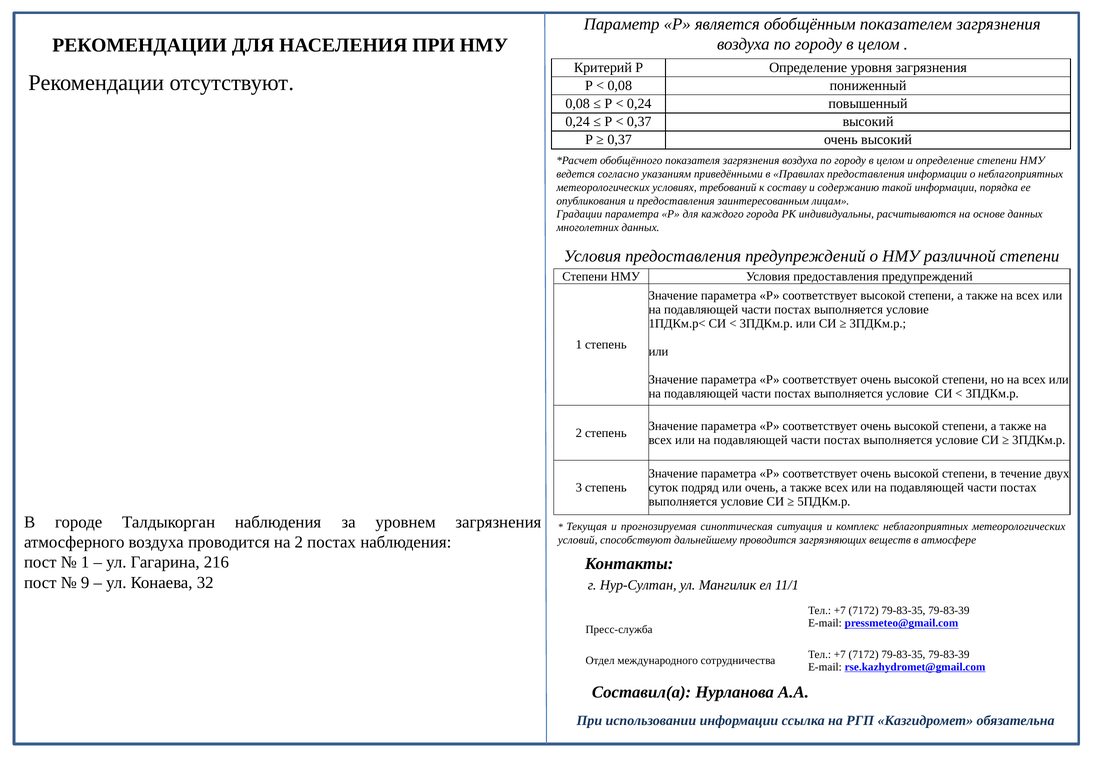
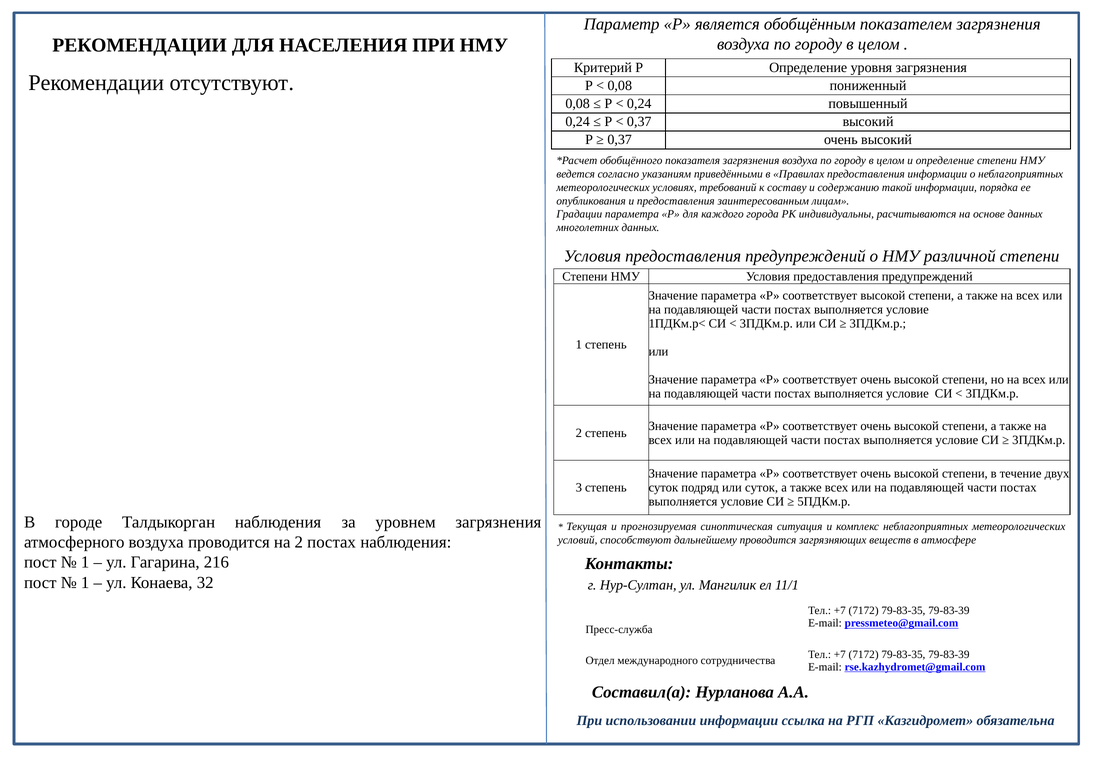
или очень: очень -> суток (762, 487)
9: 9 -> 1 (85, 582)
